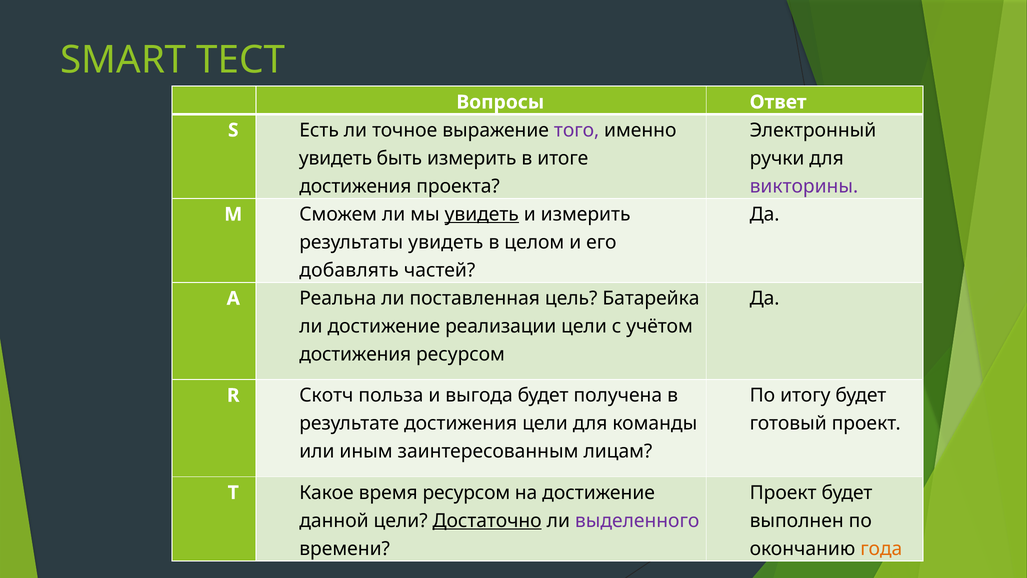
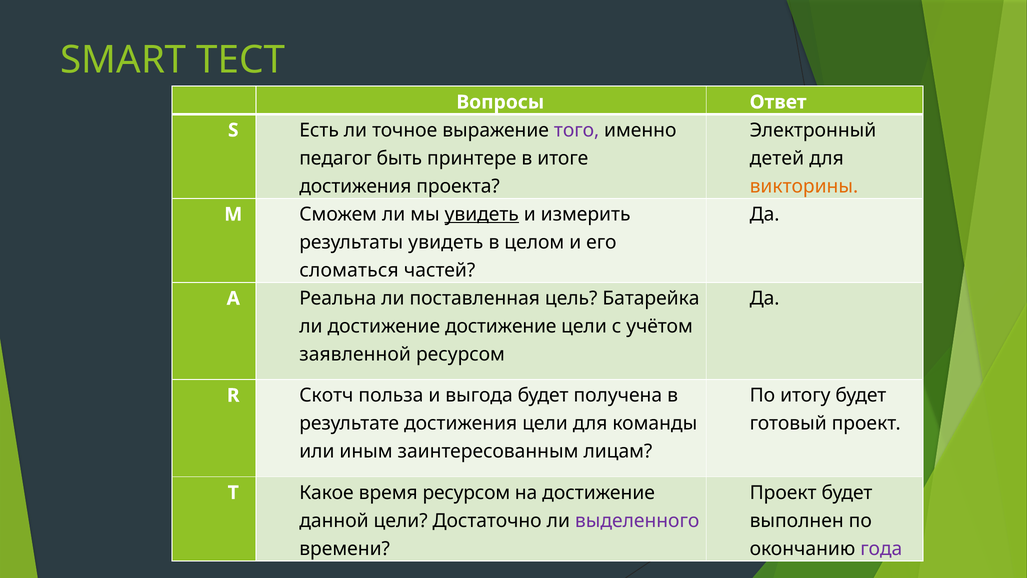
увидеть: увидеть -> педагог (335, 158)
быть измерить: измерить -> принтере (472, 158)
ручки: ручки -> детей (777, 158)
викторины colour: purple -> orange (804, 186)
добавлять: добавлять -> сломаться (349, 270)
достижение реализации: реализации -> достижение (501, 326)
достижения: достижения -> заявленной (355, 354)
Достаточно underline: present -> none (487, 520)
года colour: orange -> purple (881, 548)
